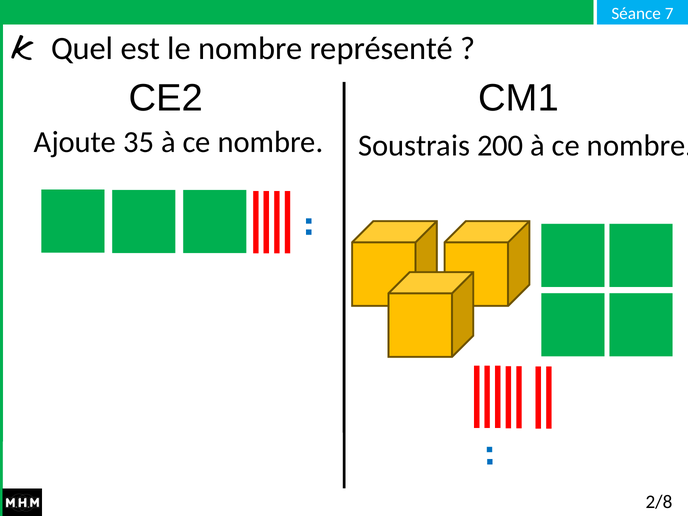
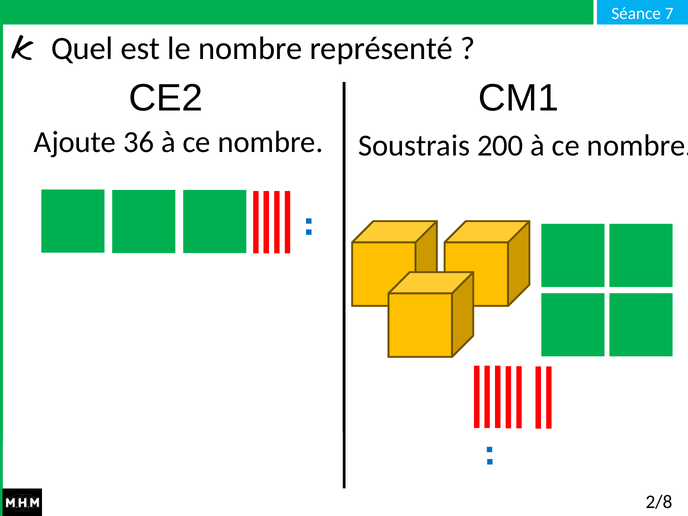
35: 35 -> 36 (139, 142)
